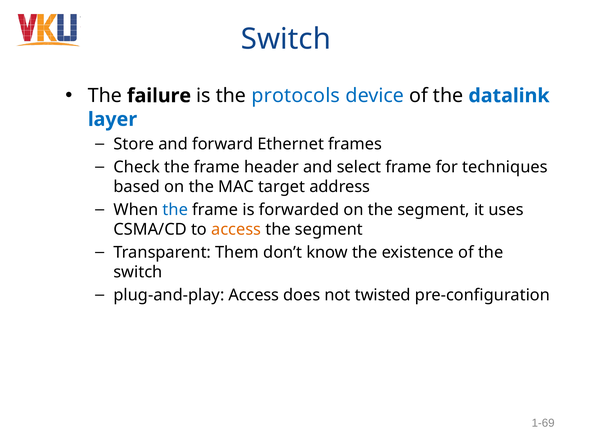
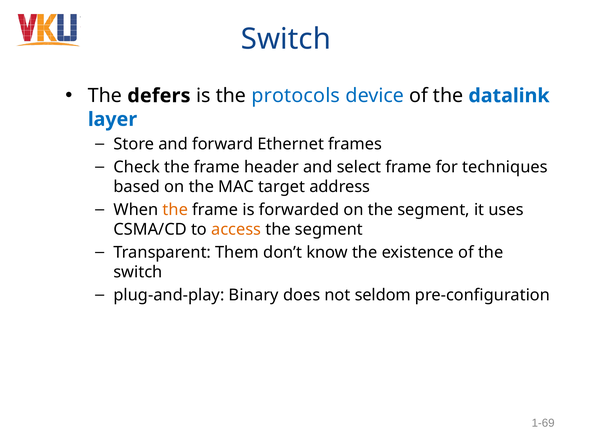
failure: failure -> defers (159, 96)
the colour: blue -> orange (175, 209)
plug-and-play Access: Access -> Binary (254, 295)
twisted: twisted -> seldom (383, 295)
